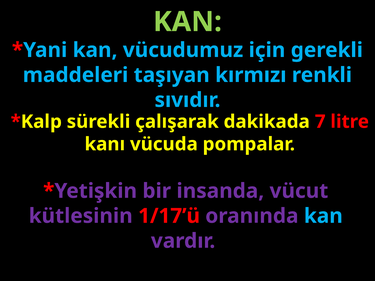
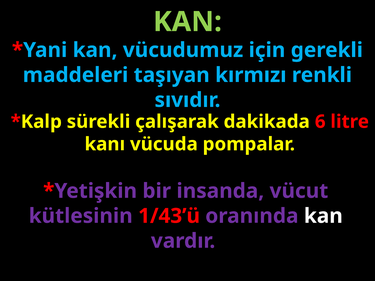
7: 7 -> 6 (320, 122)
1/17’ü: 1/17’ü -> 1/43’ü (169, 216)
kan colour: light blue -> white (323, 216)
